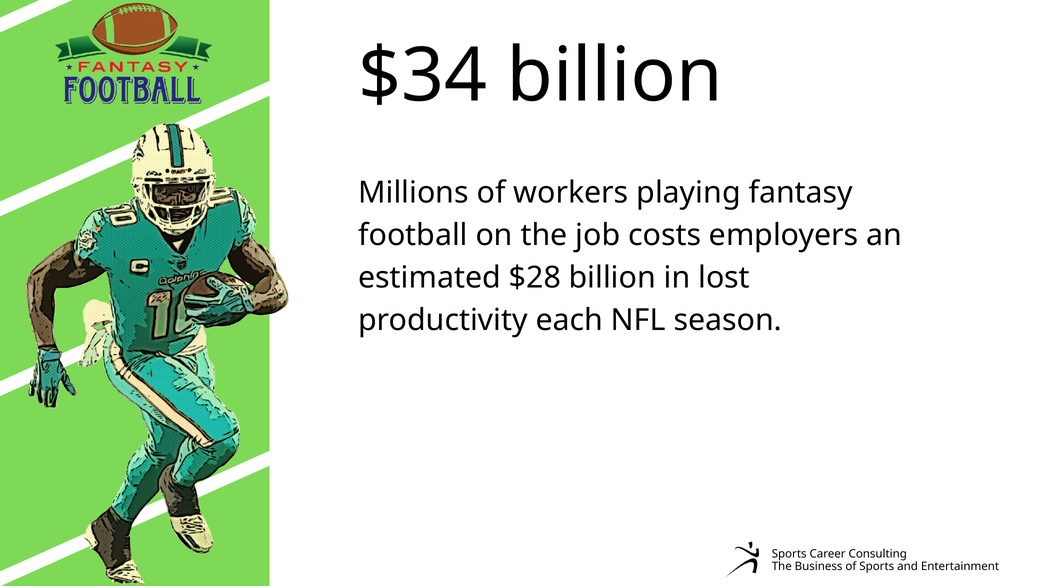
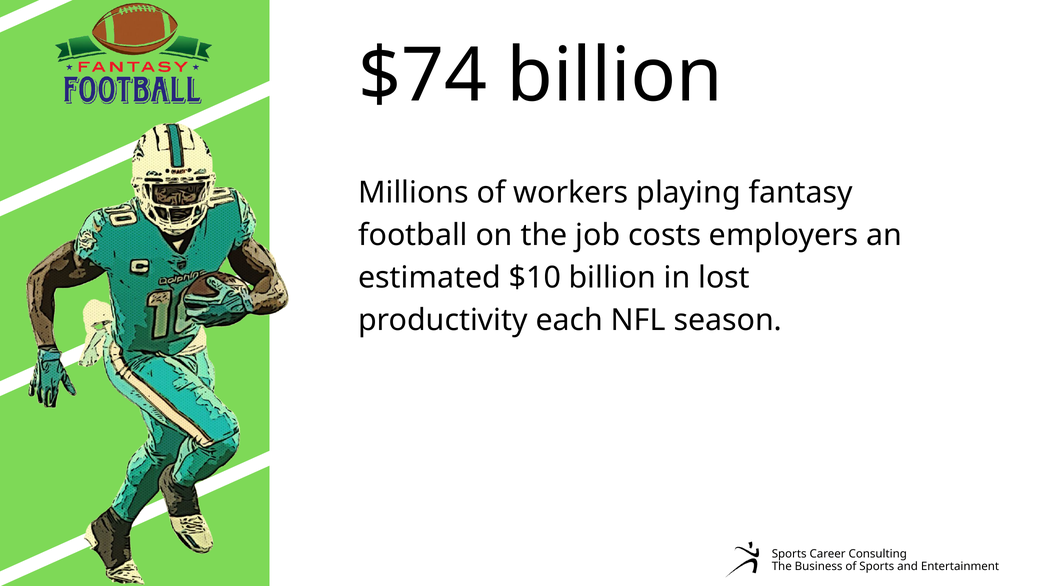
$34: $34 -> $74 (423, 76)
$28: $28 -> $10 (535, 278)
